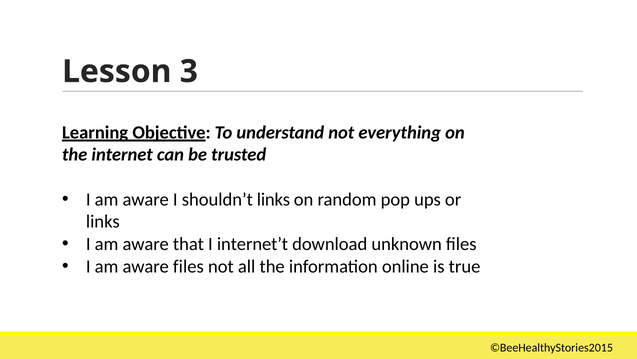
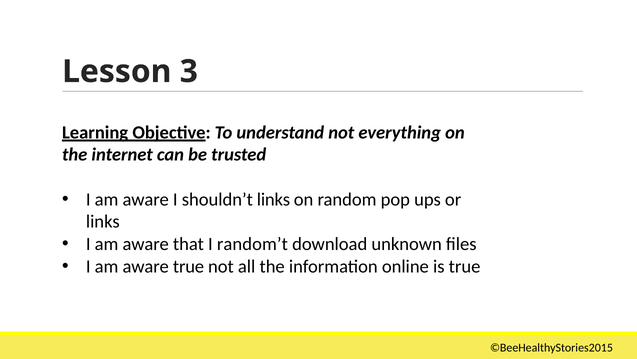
internet’t: internet’t -> random’t (252, 244)
aware files: files -> true (189, 266)
